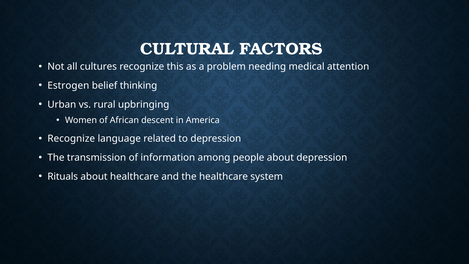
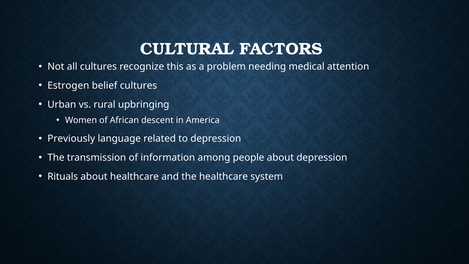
belief thinking: thinking -> cultures (138, 86)
Recognize: Recognize -> Previously (71, 139)
